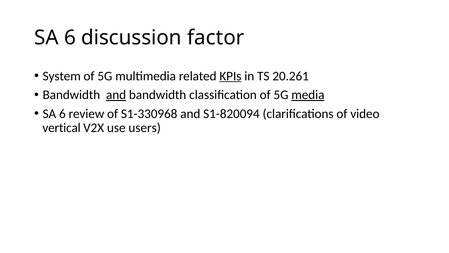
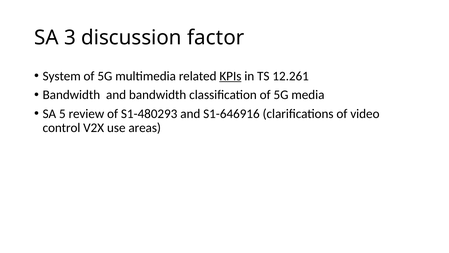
6: 6 -> 3 (70, 38)
20.261: 20.261 -> 12.261 (291, 76)
and underline: present -> none (116, 95)
media underline: present -> none (308, 95)
6: 6 -> 5 (62, 114)
S1-330968: S1-330968 -> S1-480293 (149, 114)
S1-820094: S1-820094 -> S1-646916 (231, 114)
vertical: vertical -> control (62, 128)
users: users -> areas (145, 128)
